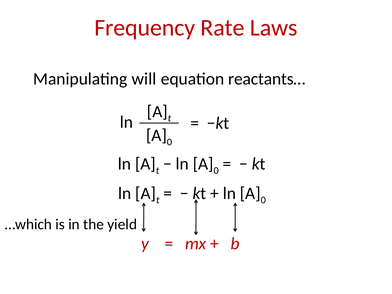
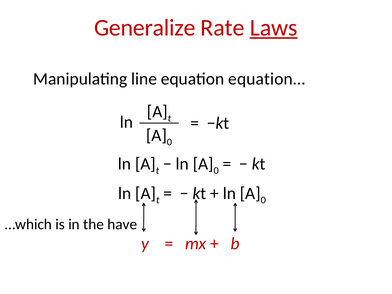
Frequency: Frequency -> Generalize (145, 28)
Laws underline: none -> present (274, 28)
will: will -> line (144, 79)
reactants…: reactants… -> equation… (267, 79)
yield: yield -> have (122, 224)
